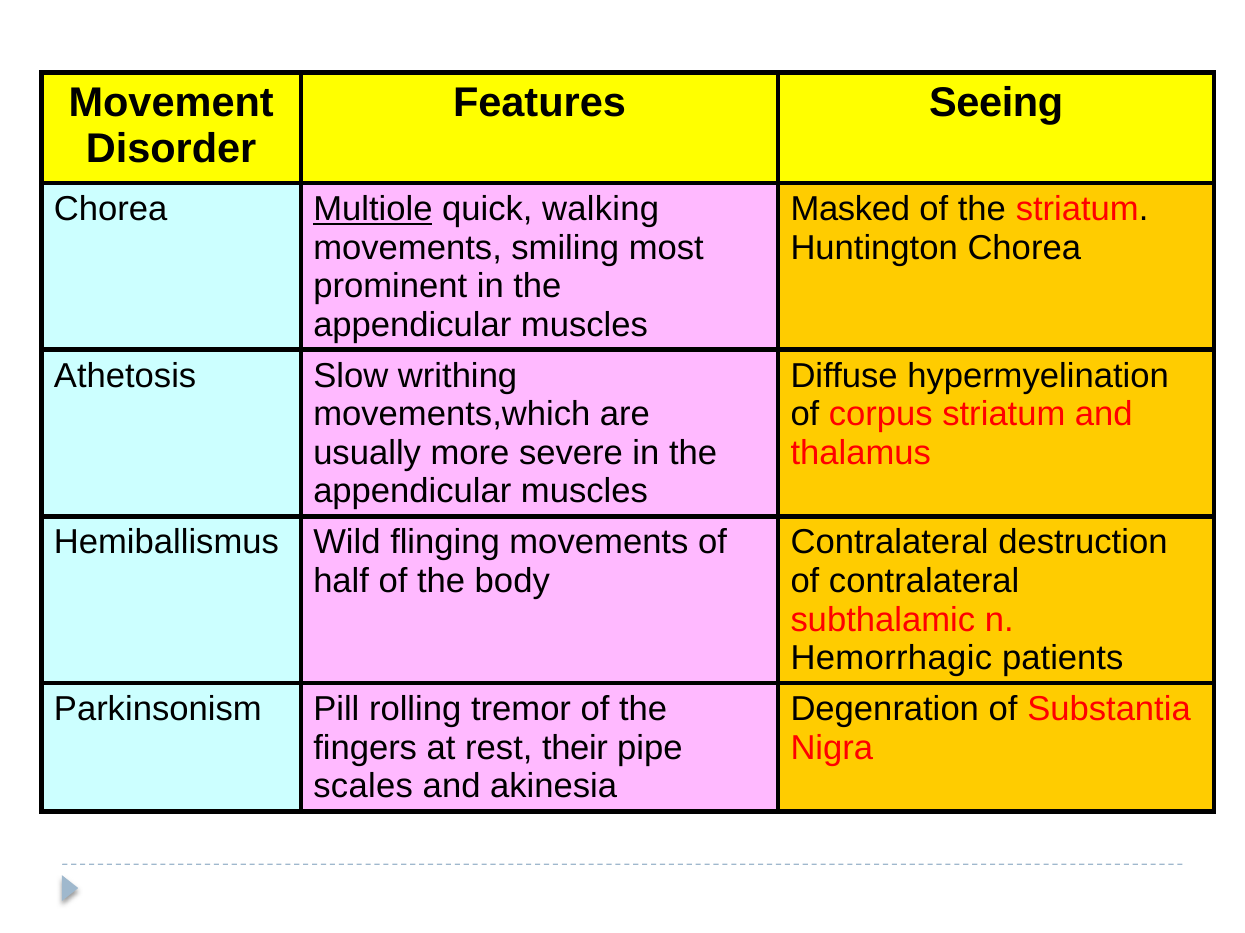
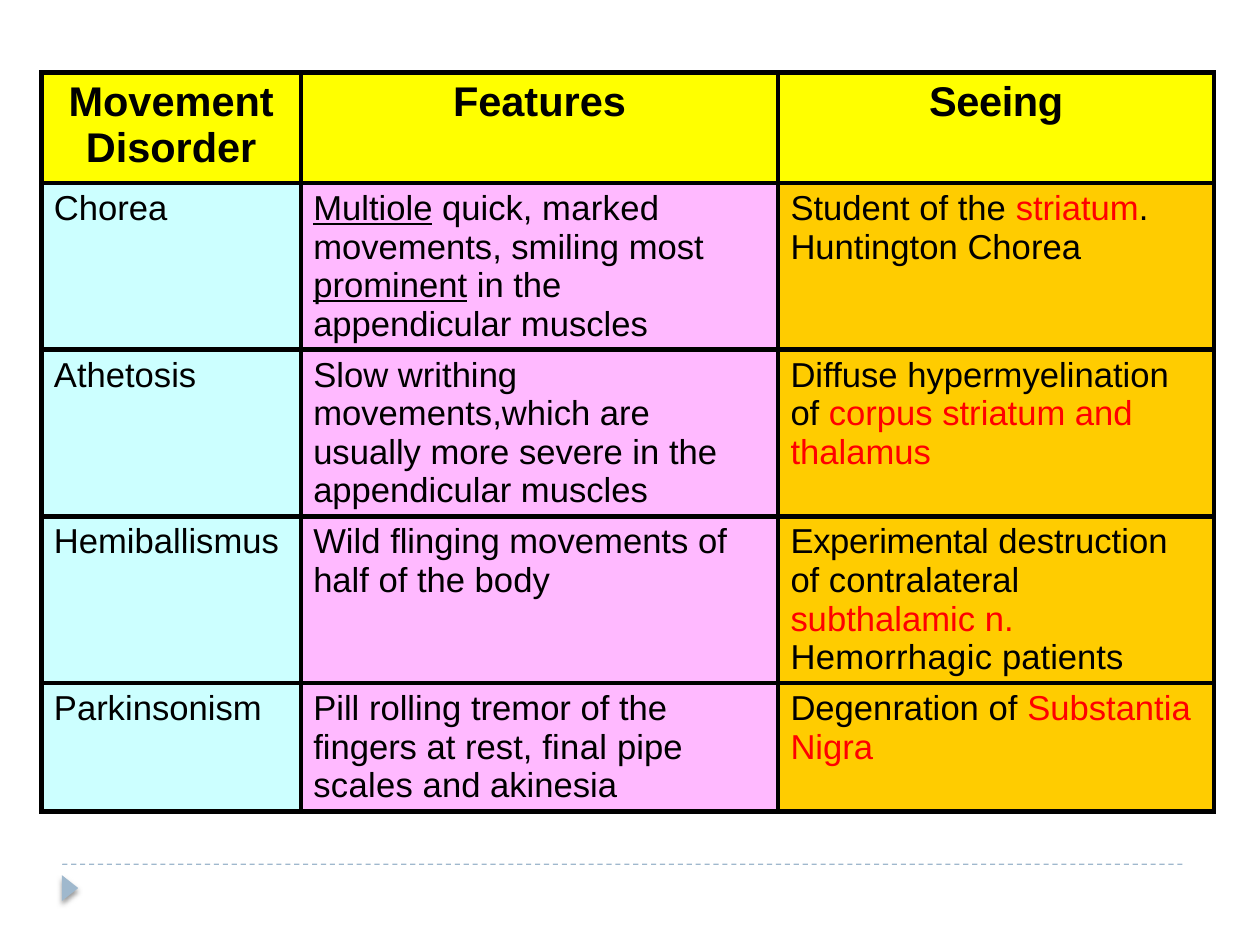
walking: walking -> marked (601, 209)
Masked: Masked -> Student (850, 209)
prominent underline: none -> present (390, 287)
Contralateral: Contralateral -> Experimental (890, 543)
their: their -> final (575, 748)
